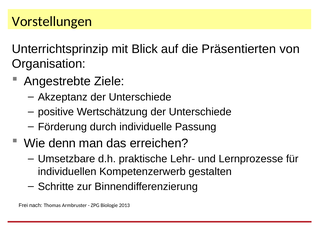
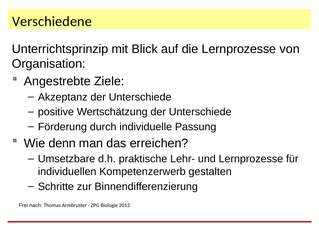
Vorstellungen: Vorstellungen -> Verschiedene (52, 21)
die Präsentierten: Präsentierten -> Lernprozesse (239, 49)
